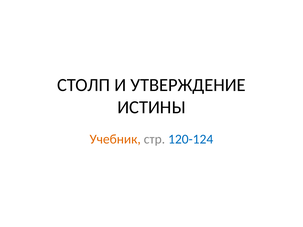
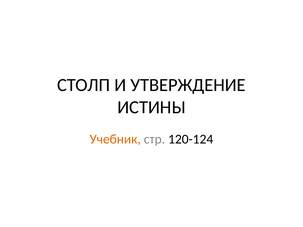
120-124 colour: blue -> black (191, 139)
